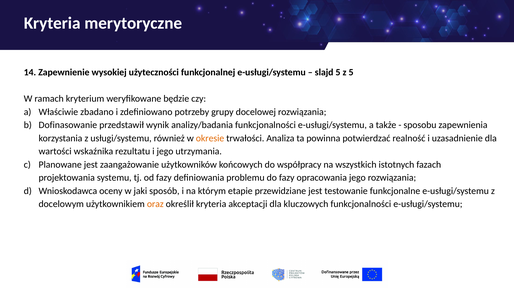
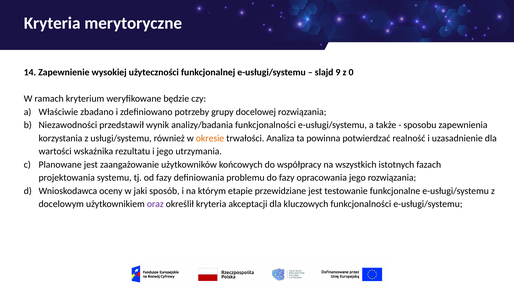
slajd 5: 5 -> 9 (338, 72)
z 5: 5 -> 0 (351, 72)
Dofinasowanie: Dofinasowanie -> Niezawodności (68, 125)
oraz colour: orange -> purple (155, 204)
